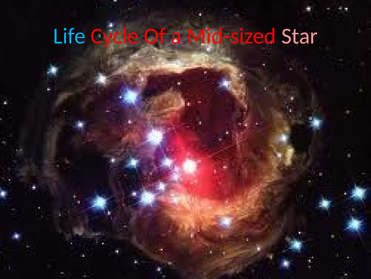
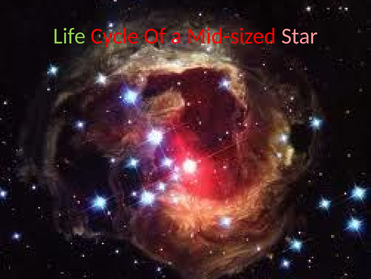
Life colour: light blue -> light green (69, 36)
